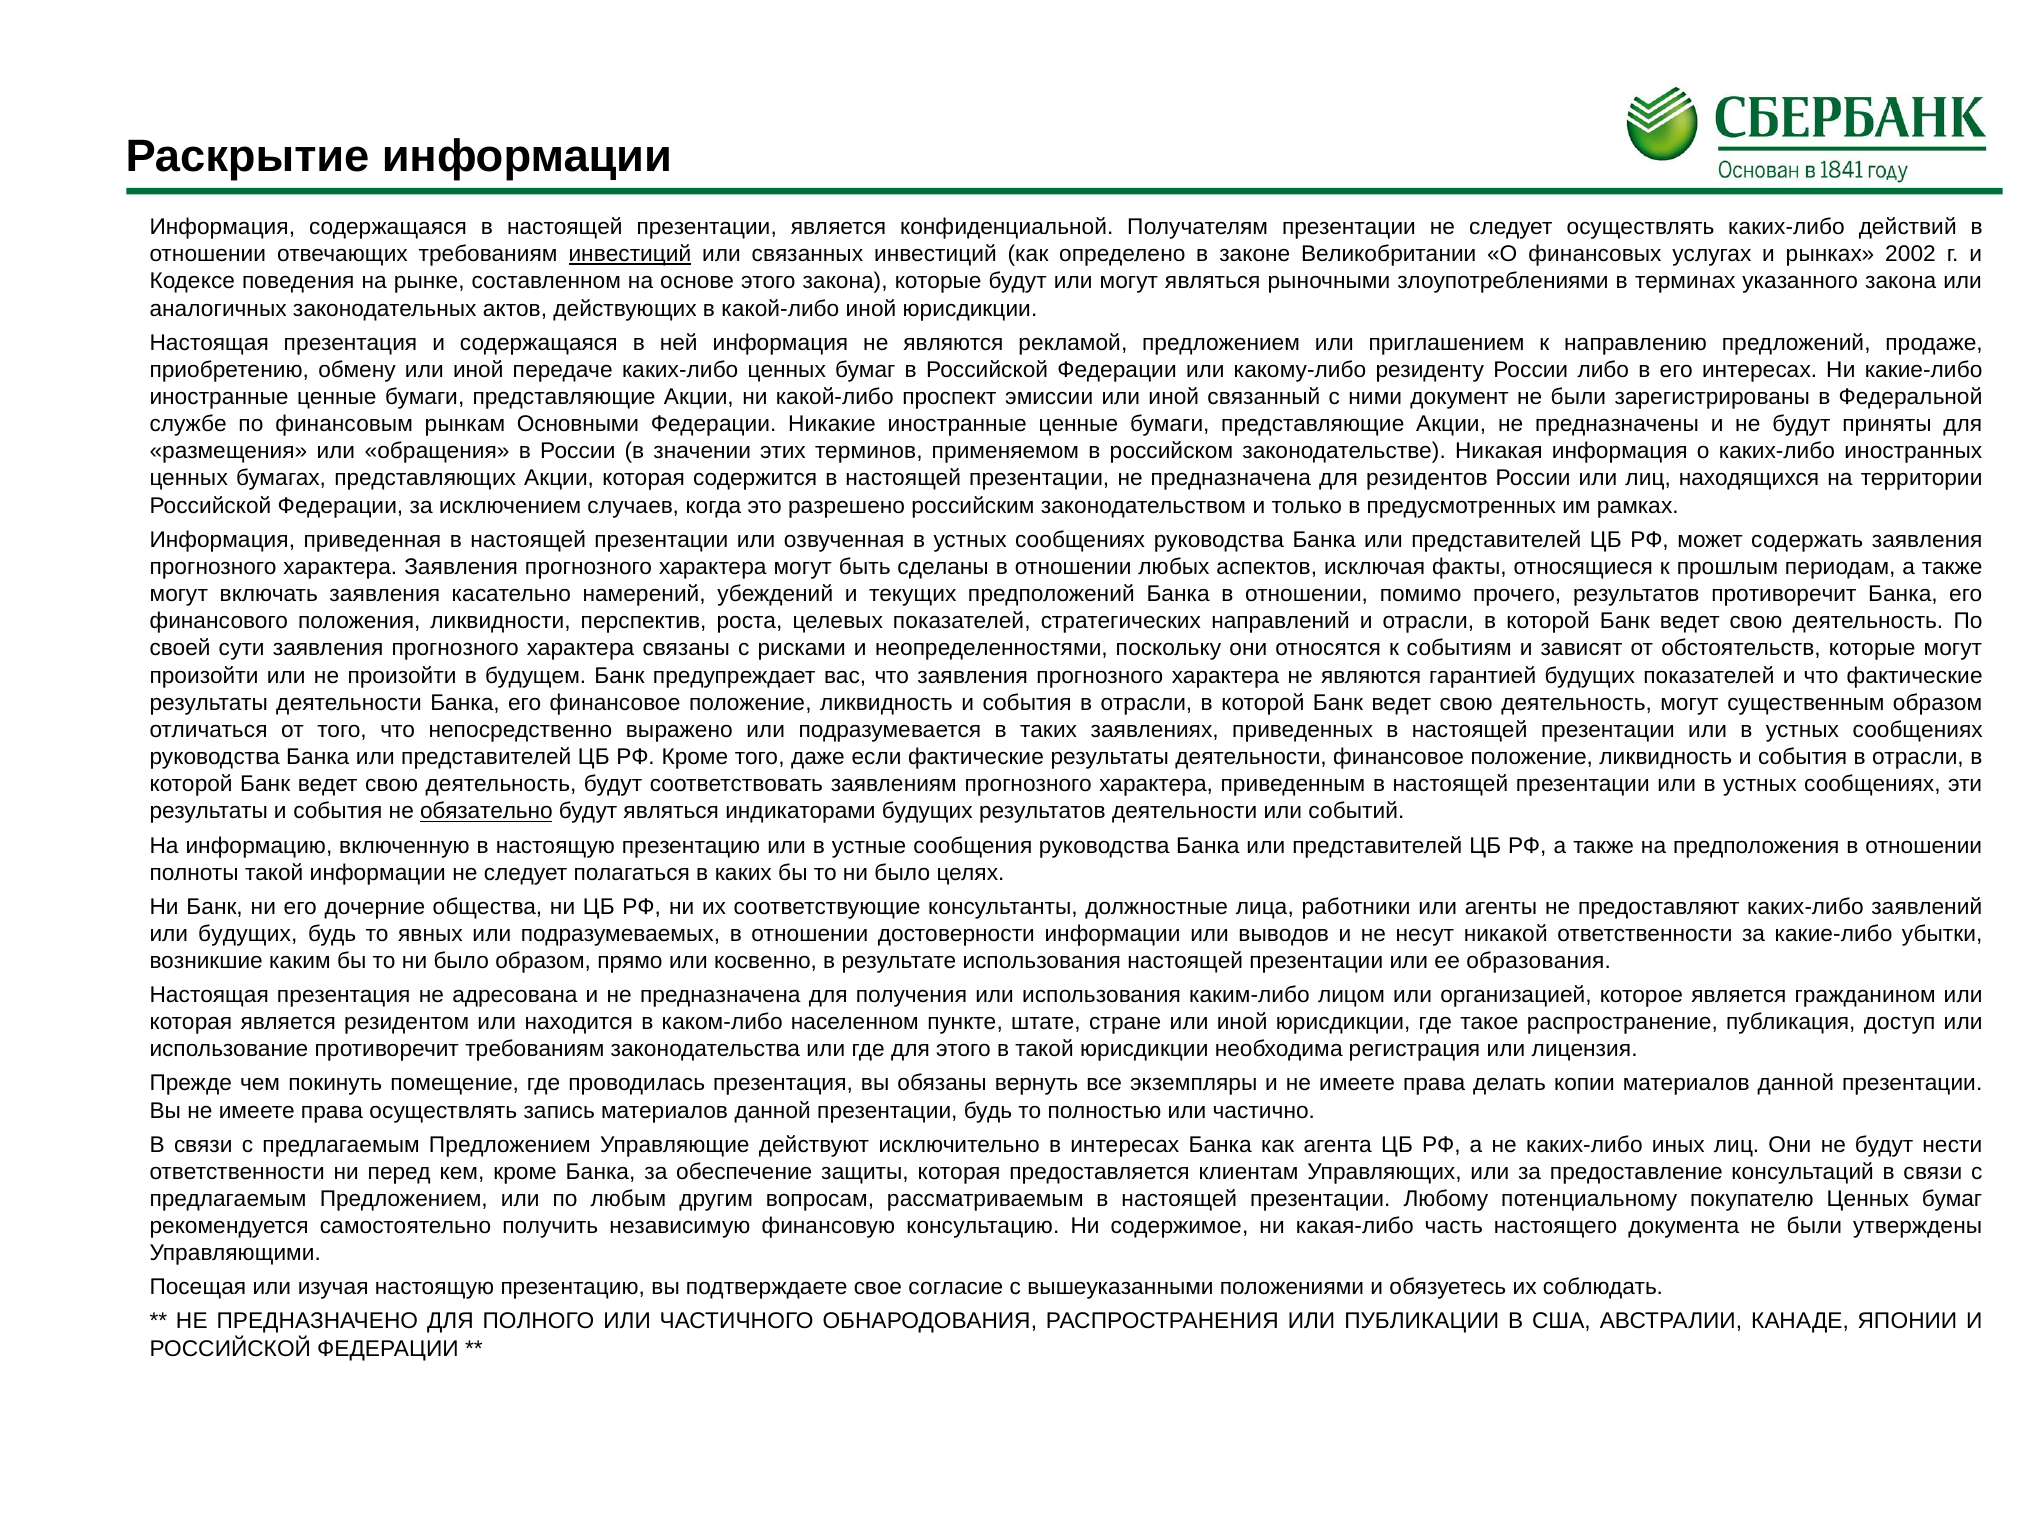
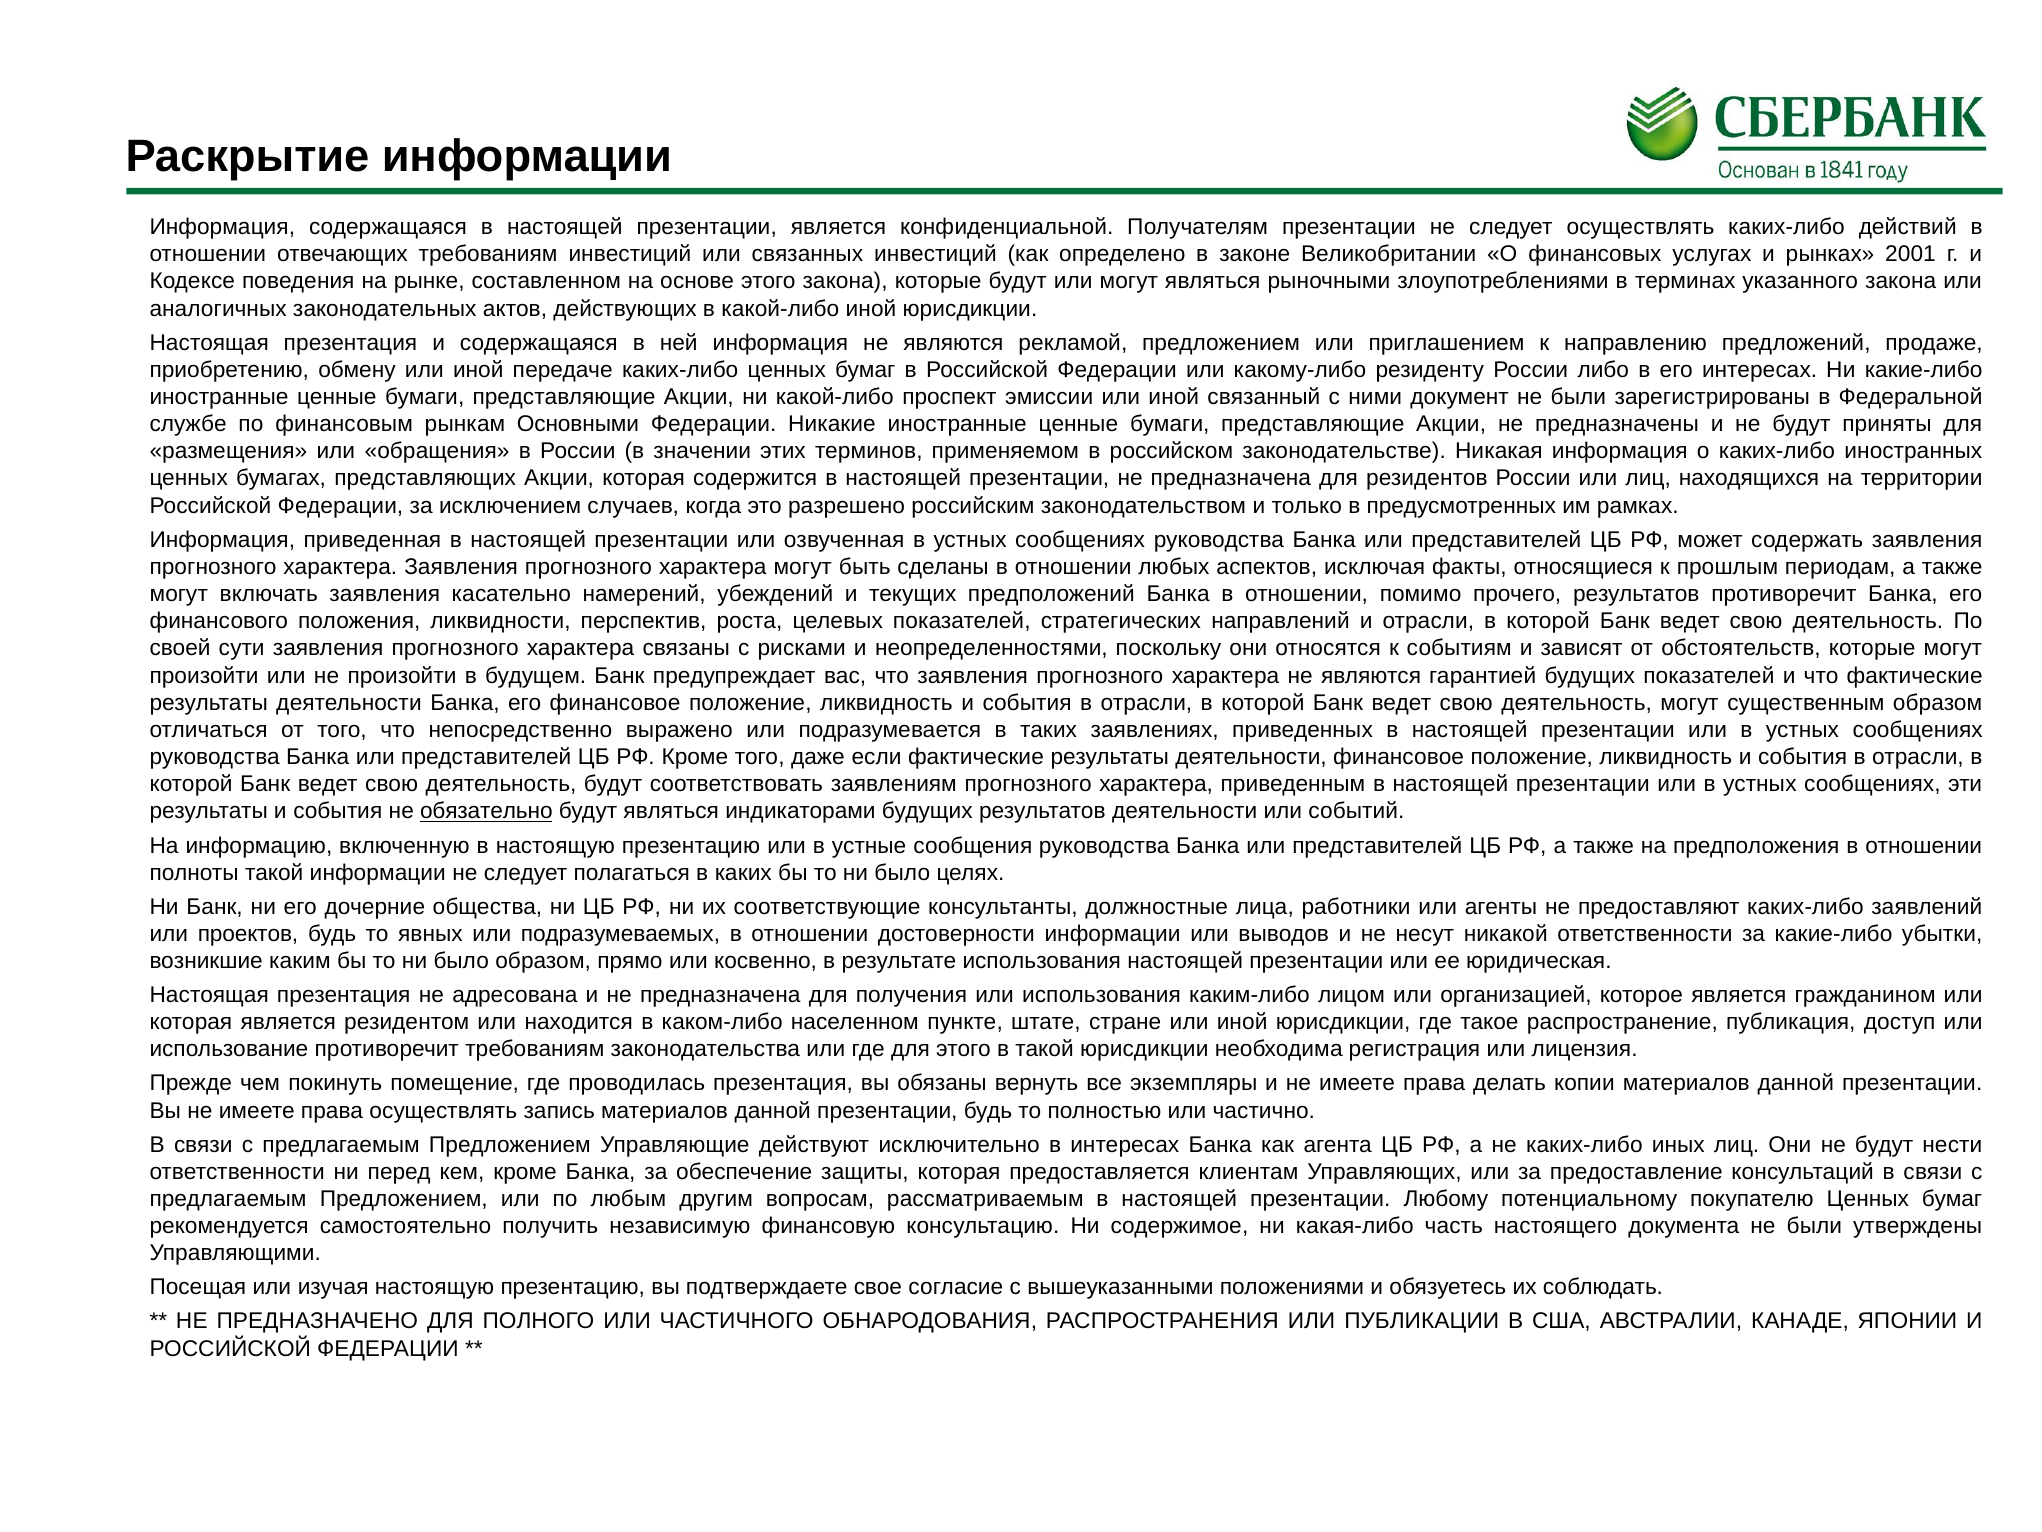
инвестиций underline: present -> none (630, 254)
2002: 2002 -> 2001 (1911, 254)
или будущих: будущих -> проектов (248, 934)
образования: образования -> юридическая (1539, 961)
